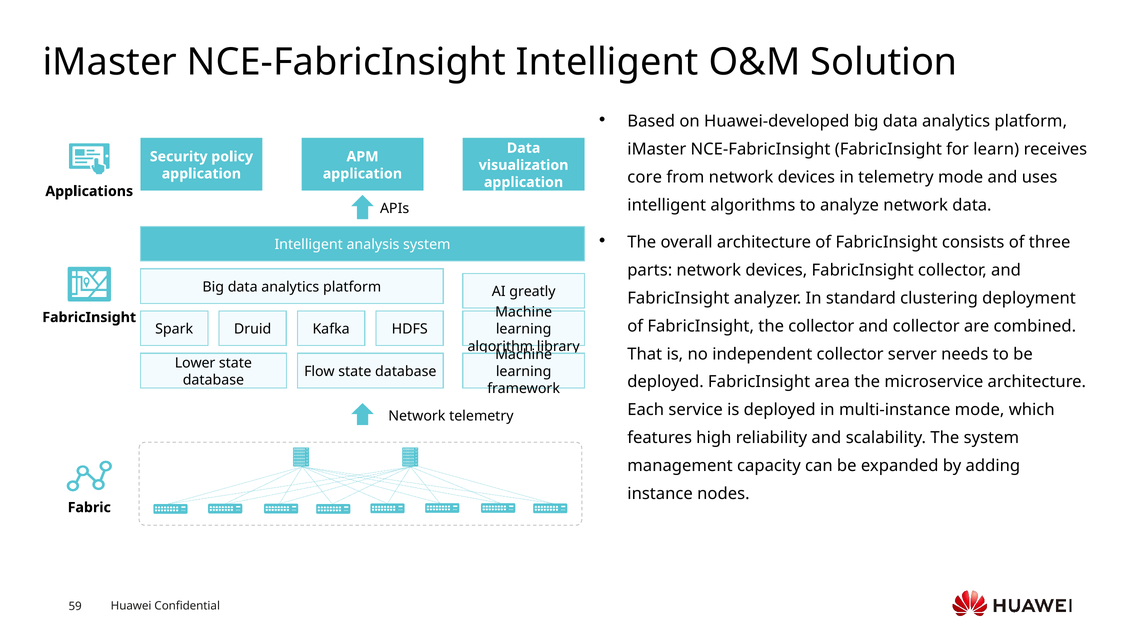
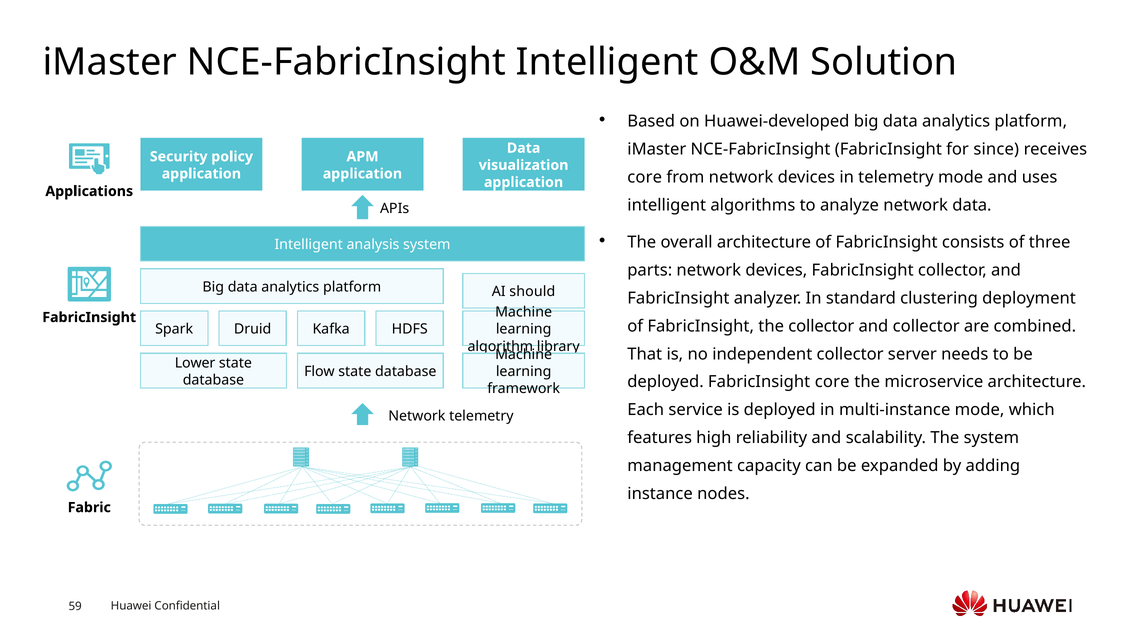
learn: learn -> since (996, 149)
greatly: greatly -> should (532, 292)
FabricInsight area: area -> core (832, 382)
